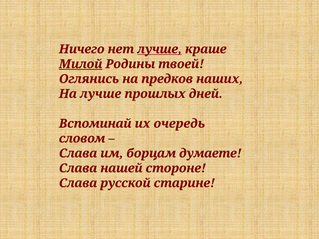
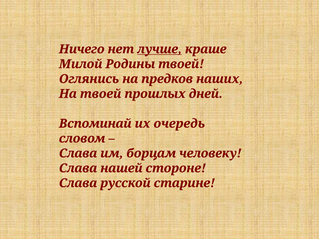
Милой underline: present -> none (81, 64)
На лучше: лучше -> твоей (101, 94)
думаете: думаете -> человеку (210, 153)
